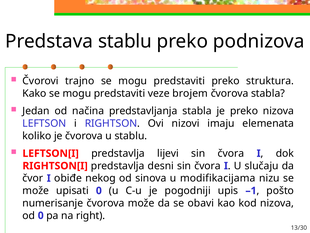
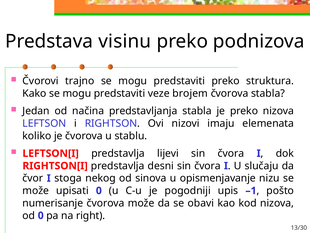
Predstava stablu: stablu -> visinu (125, 41)
obiđe: obiđe -> stoga (68, 178)
modifikacijama: modifikacijama -> opismenjavanje (218, 178)
